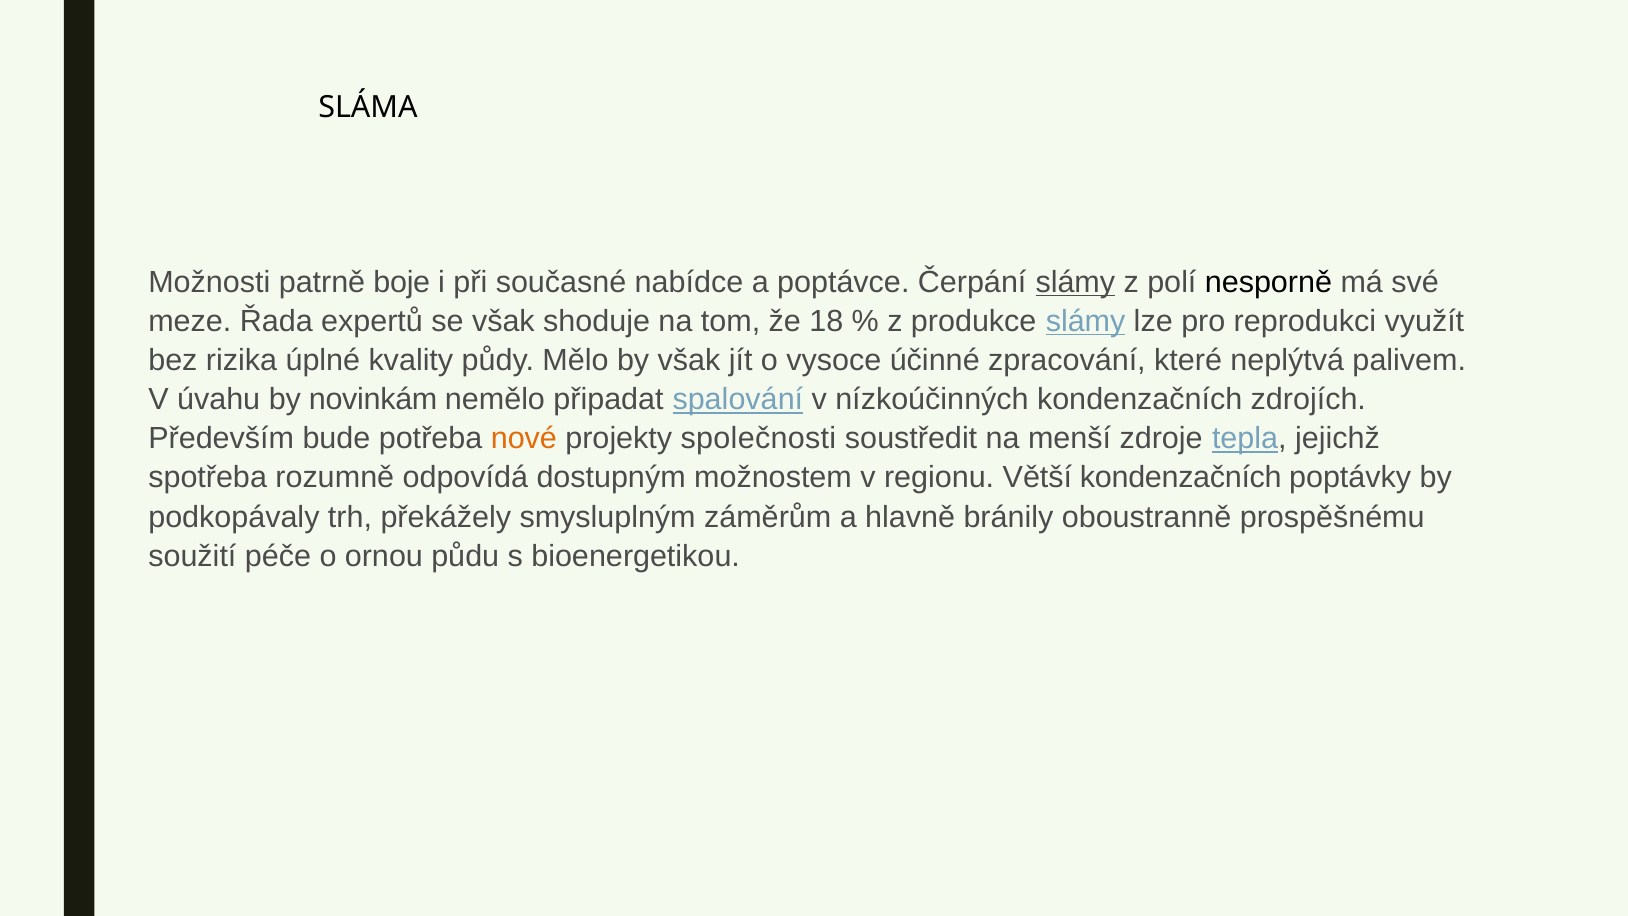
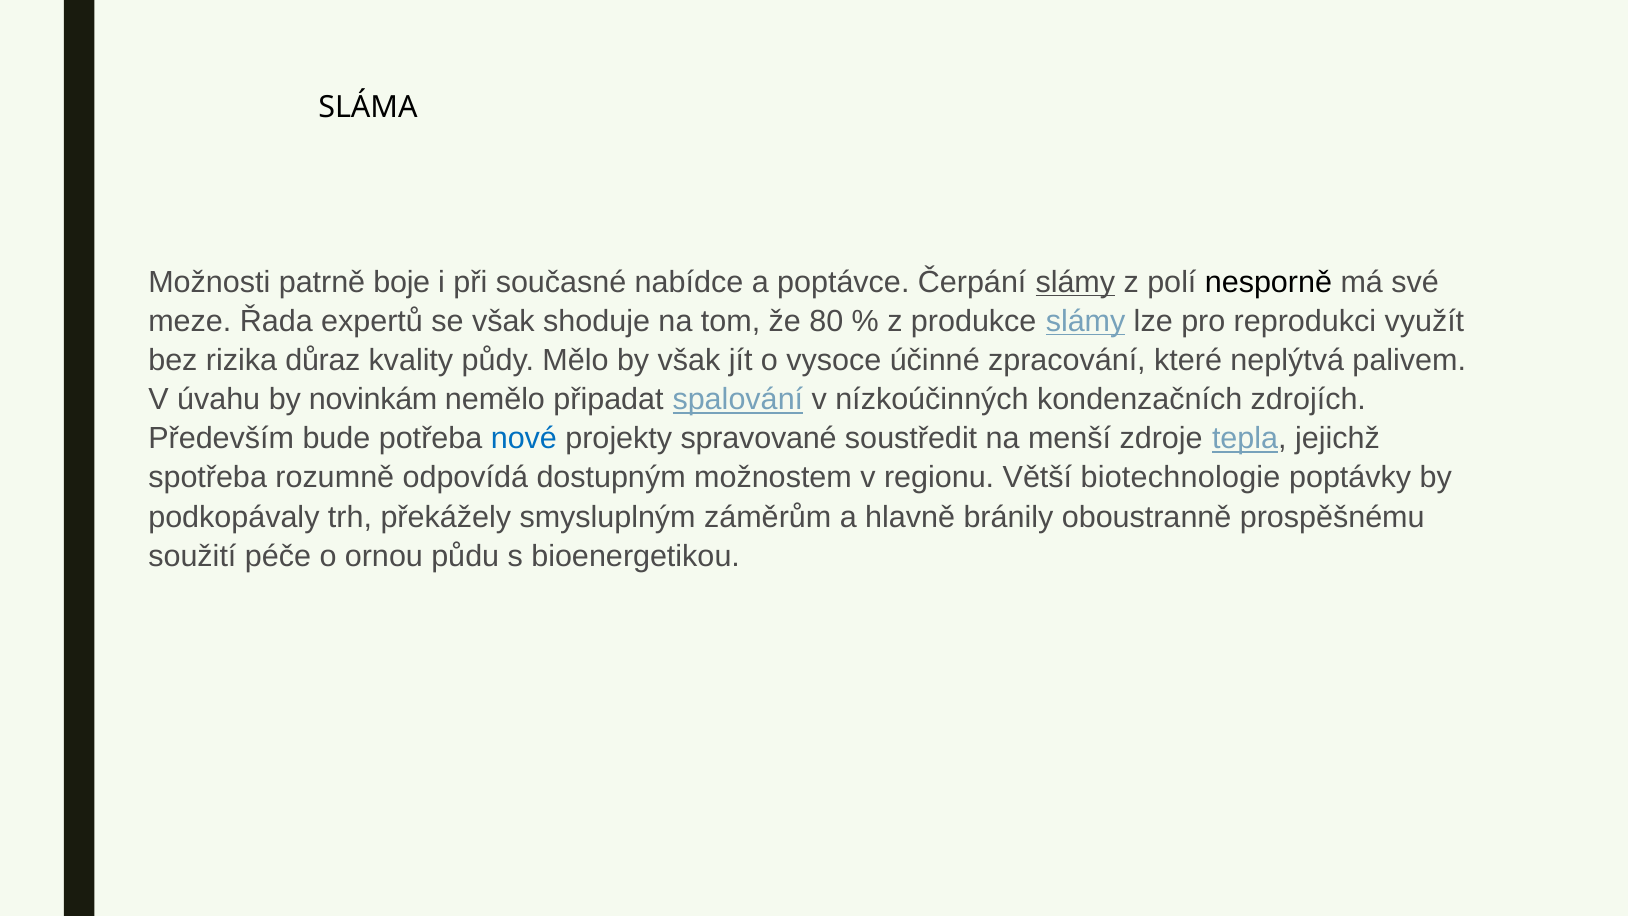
18: 18 -> 80 (826, 321)
úplné: úplné -> důraz (323, 360)
nové colour: orange -> blue (524, 439)
společnosti: společnosti -> spravované (759, 439)
Větší kondenzačních: kondenzačních -> biotechnologie (1181, 478)
